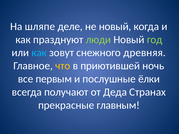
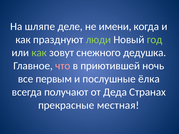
не новый: новый -> имени (115, 26)
как colour: light blue -> light green (39, 53)
древняя: древняя -> дедушка (145, 53)
что colour: yellow -> pink (63, 66)
ёлки: ёлки -> ёлка (149, 79)
главным: главным -> местная (118, 105)
